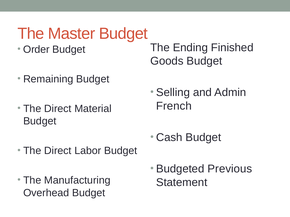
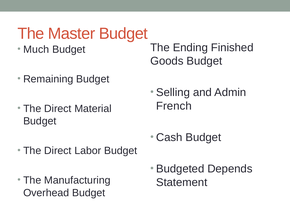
Order: Order -> Much (36, 50)
Previous: Previous -> Depends (230, 169)
